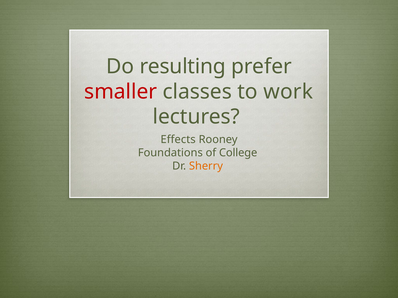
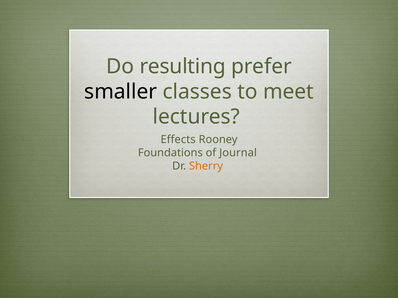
smaller colour: red -> black (121, 92)
work: work -> meet (288, 92)
College: College -> Journal (238, 153)
